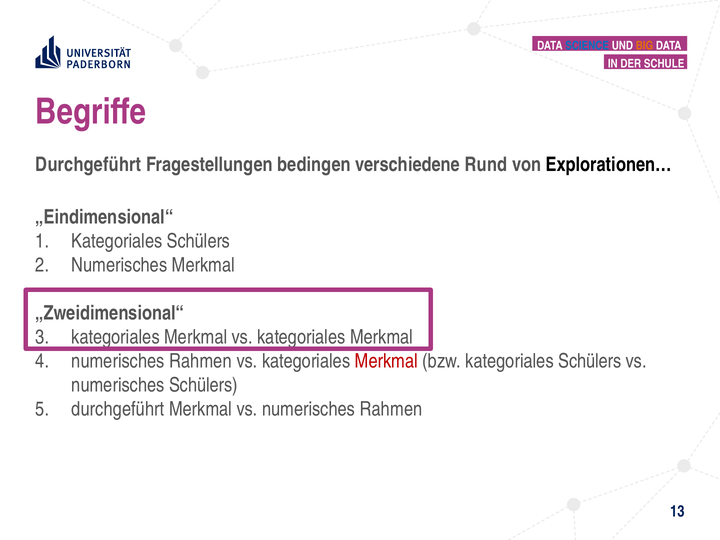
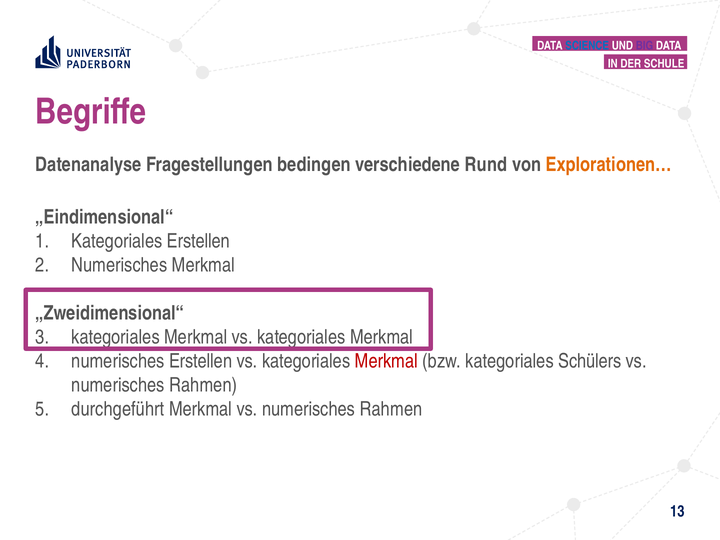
BIG colour: orange -> purple (645, 46)
Durchgeführt: Durchgeführt -> Datenanalyse (89, 164)
Explorationen… colour: black -> orange (609, 164)
Schülers: Schülers -> Erstellen (199, 241)
Rahmen: Rahmen -> Erstellen (201, 361)
Schülers: Schülers -> Rahmen (203, 385)
